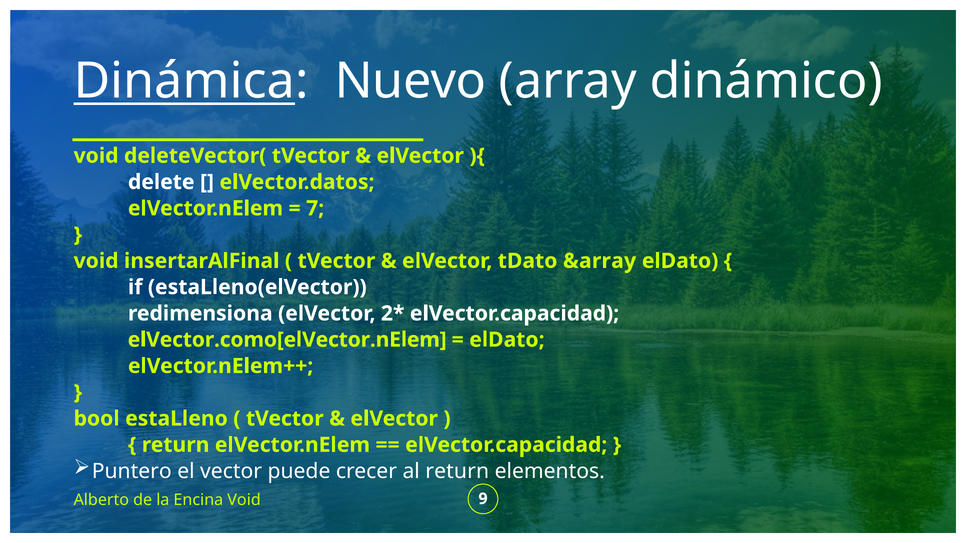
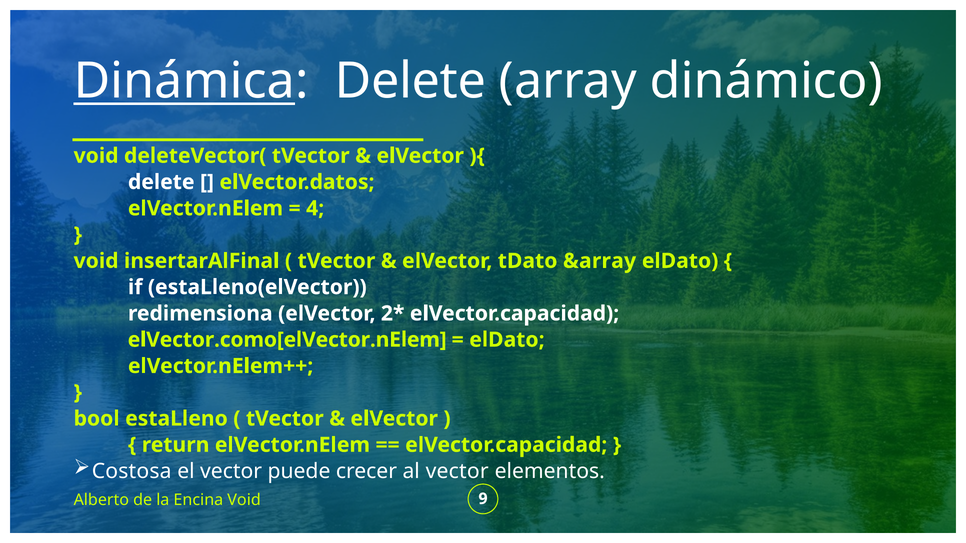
Dinámica Nuevo: Nuevo -> Delete (410, 81)
7: 7 -> 4 (315, 208)
Puntero: Puntero -> Costosa (132, 471)
al return: return -> vector (457, 471)
